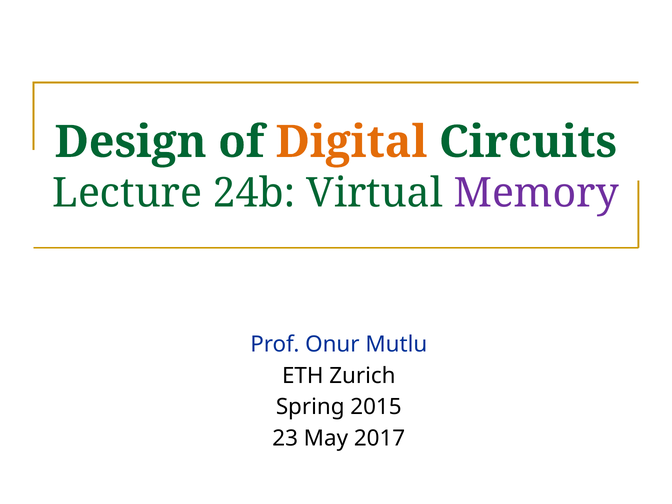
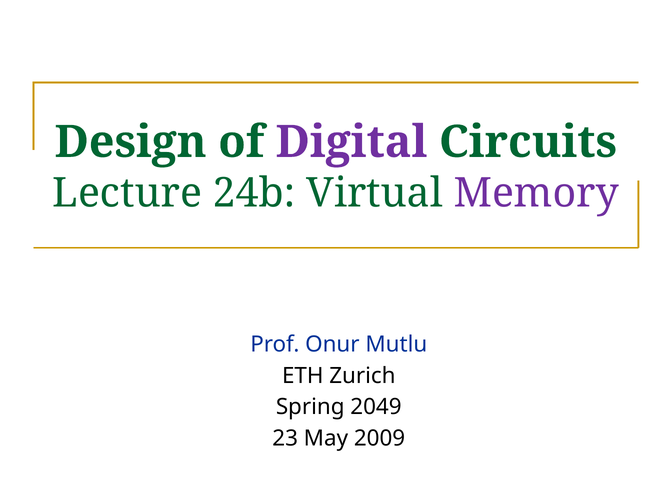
Digital colour: orange -> purple (351, 142)
2015: 2015 -> 2049 (376, 407)
2017: 2017 -> 2009 (380, 438)
